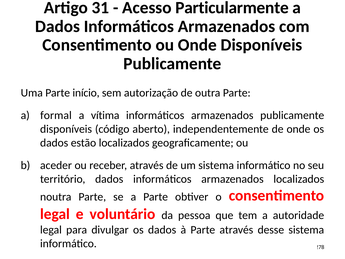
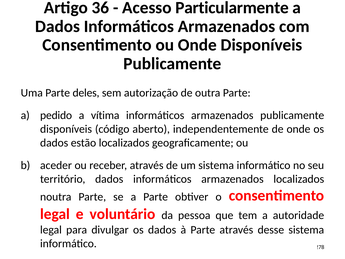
31: 31 -> 36 (100, 8)
início: início -> deles (86, 93)
formal: formal -> pedido (56, 115)
